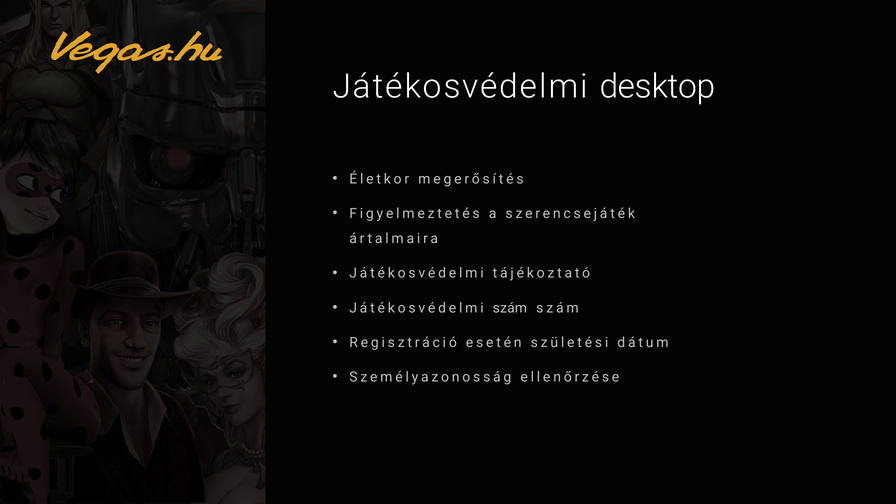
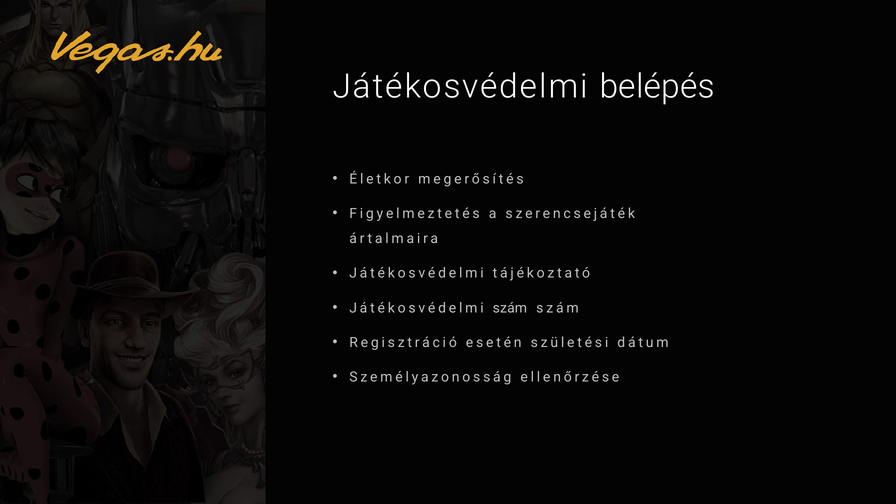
desktop: desktop -> belépés (657, 87)
